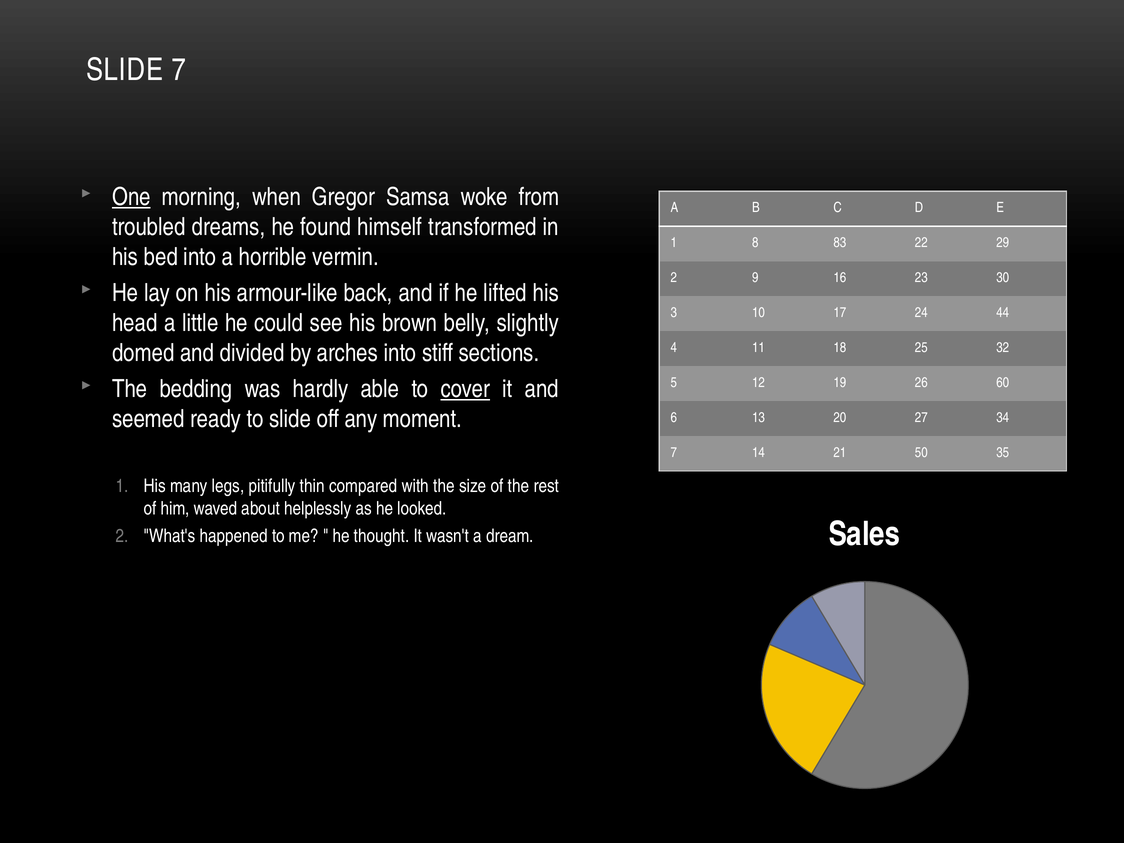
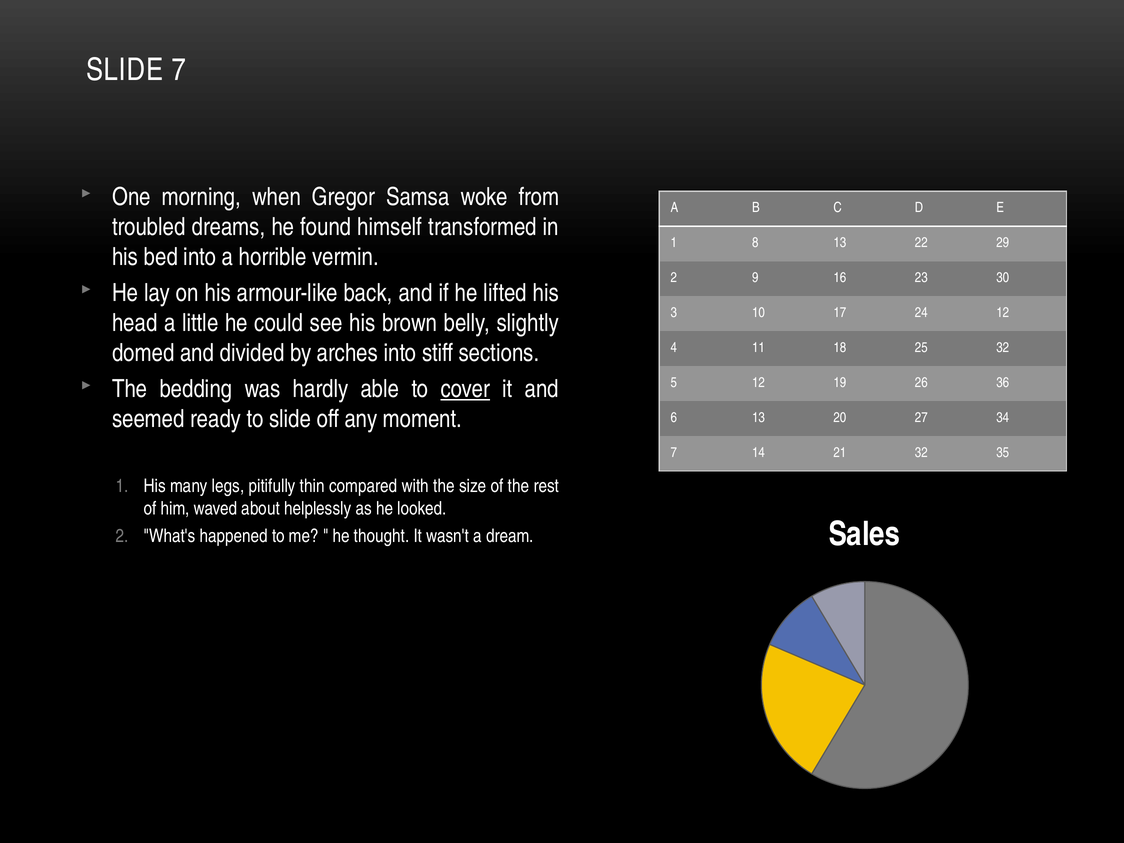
One underline: present -> none (131, 197)
8 83: 83 -> 13 (840, 243)
24 44: 44 -> 12 (1003, 313)
60: 60 -> 36 (1003, 382)
21 50: 50 -> 32 (921, 452)
